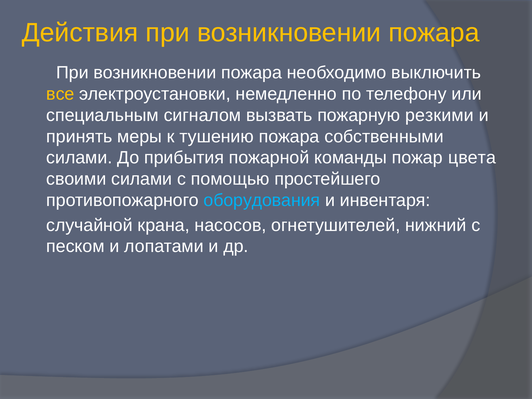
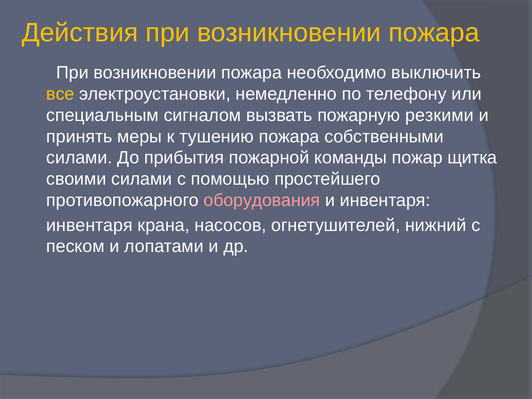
цвета: цвета -> щитка (472, 158)
оборудования colour: light blue -> pink (262, 200)
случайной: случайной -> инвентаря (90, 225)
